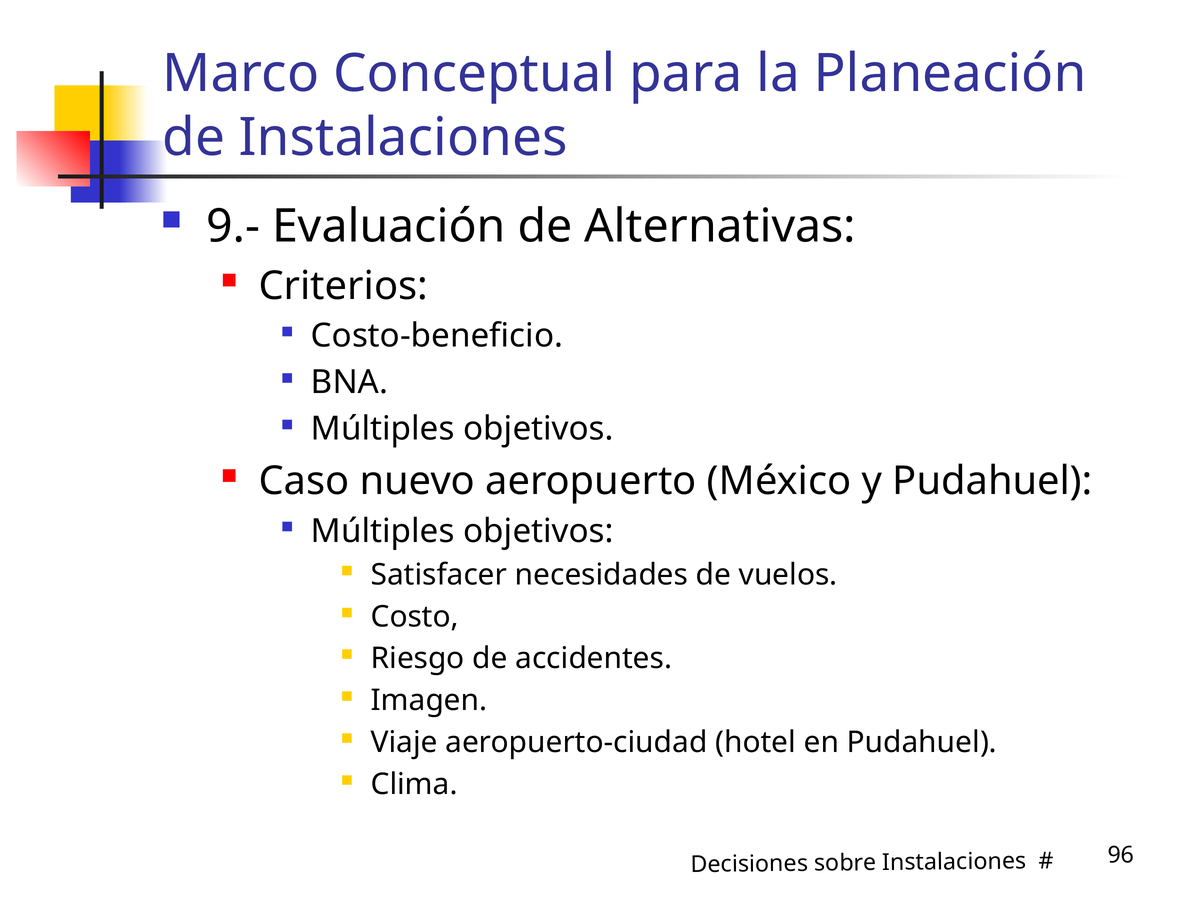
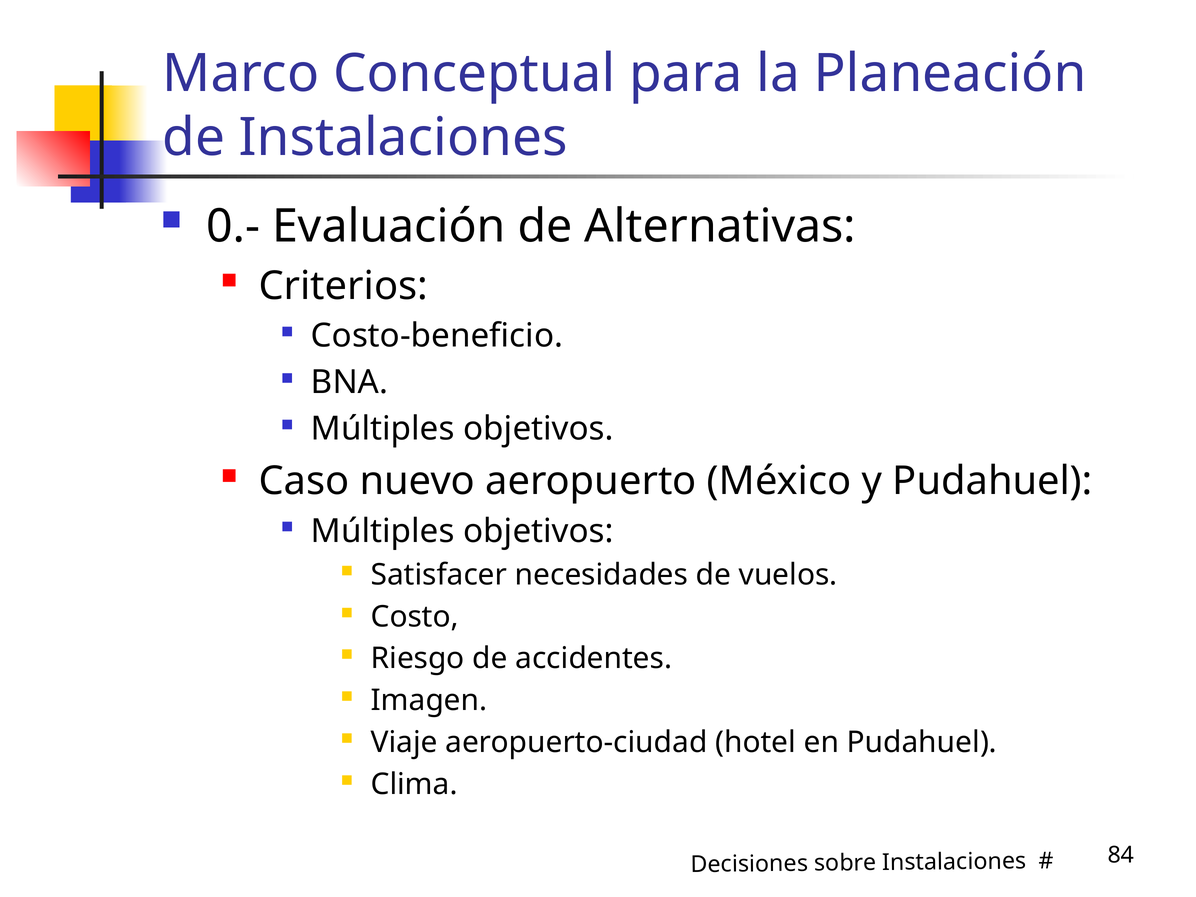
9.-: 9.- -> 0.- (233, 227)
96: 96 -> 84 (1121, 855)
